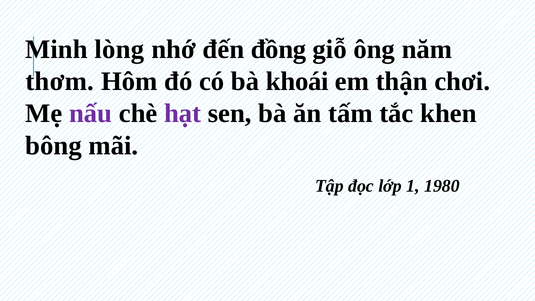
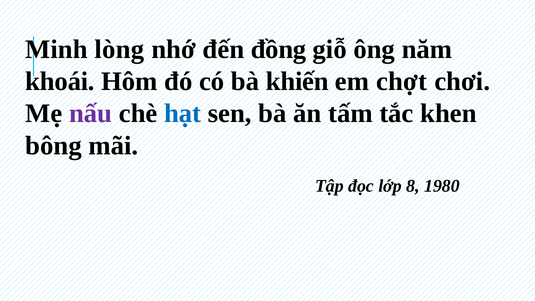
thơm: thơm -> khoái (60, 81)
khoái: khoái -> khiến (297, 81)
thận: thận -> chợt (402, 81)
hạt colour: purple -> blue (183, 113)
1: 1 -> 8 (413, 186)
